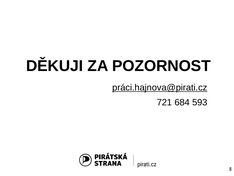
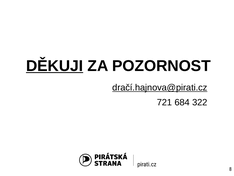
DĚKUJI underline: none -> present (55, 66)
práci.hajnova@pirati.cz: práci.hajnova@pirati.cz -> dračí.hajnova@pirati.cz (160, 87)
593: 593 -> 322 (200, 102)
